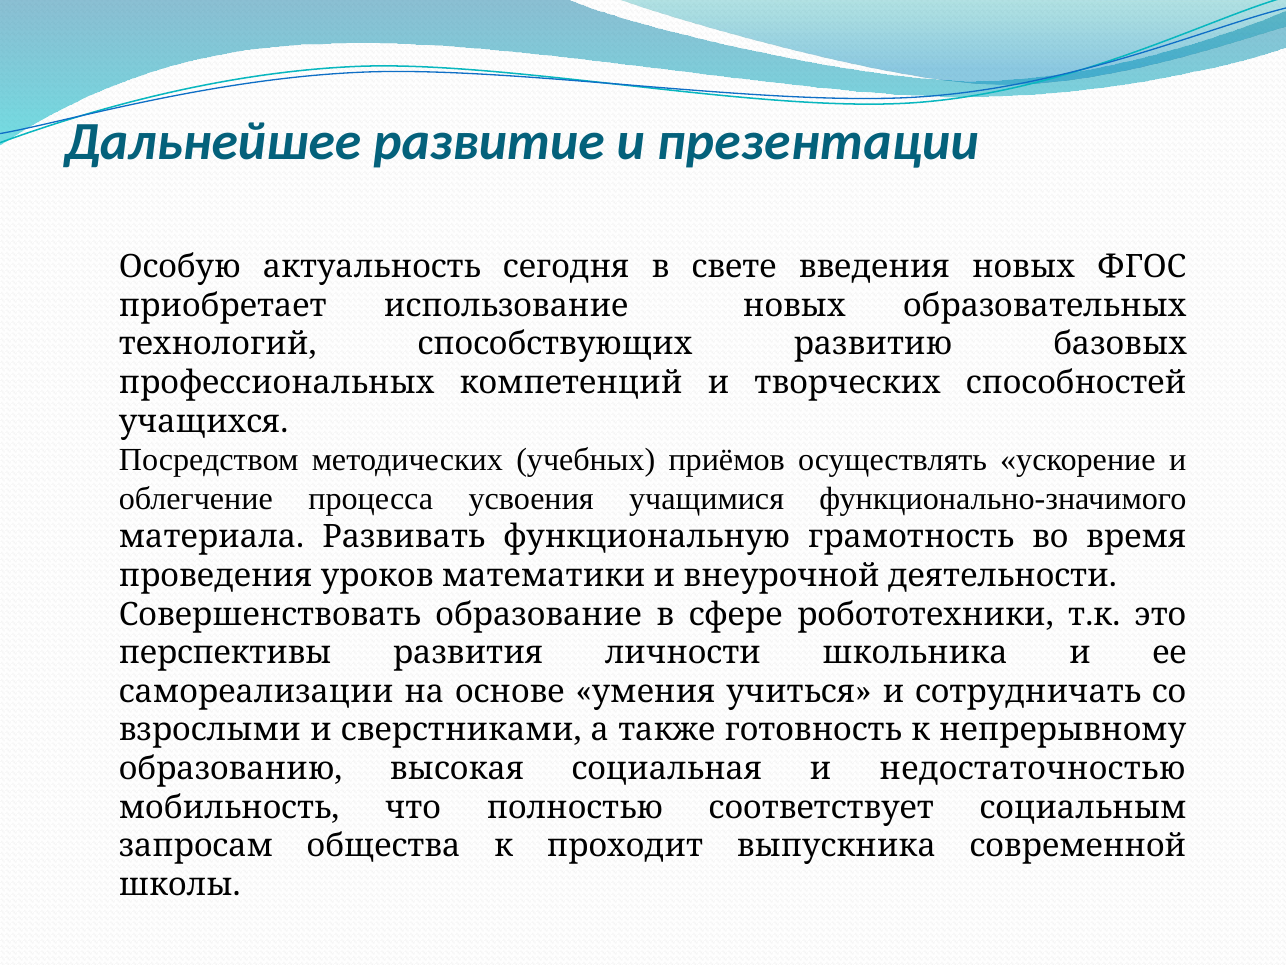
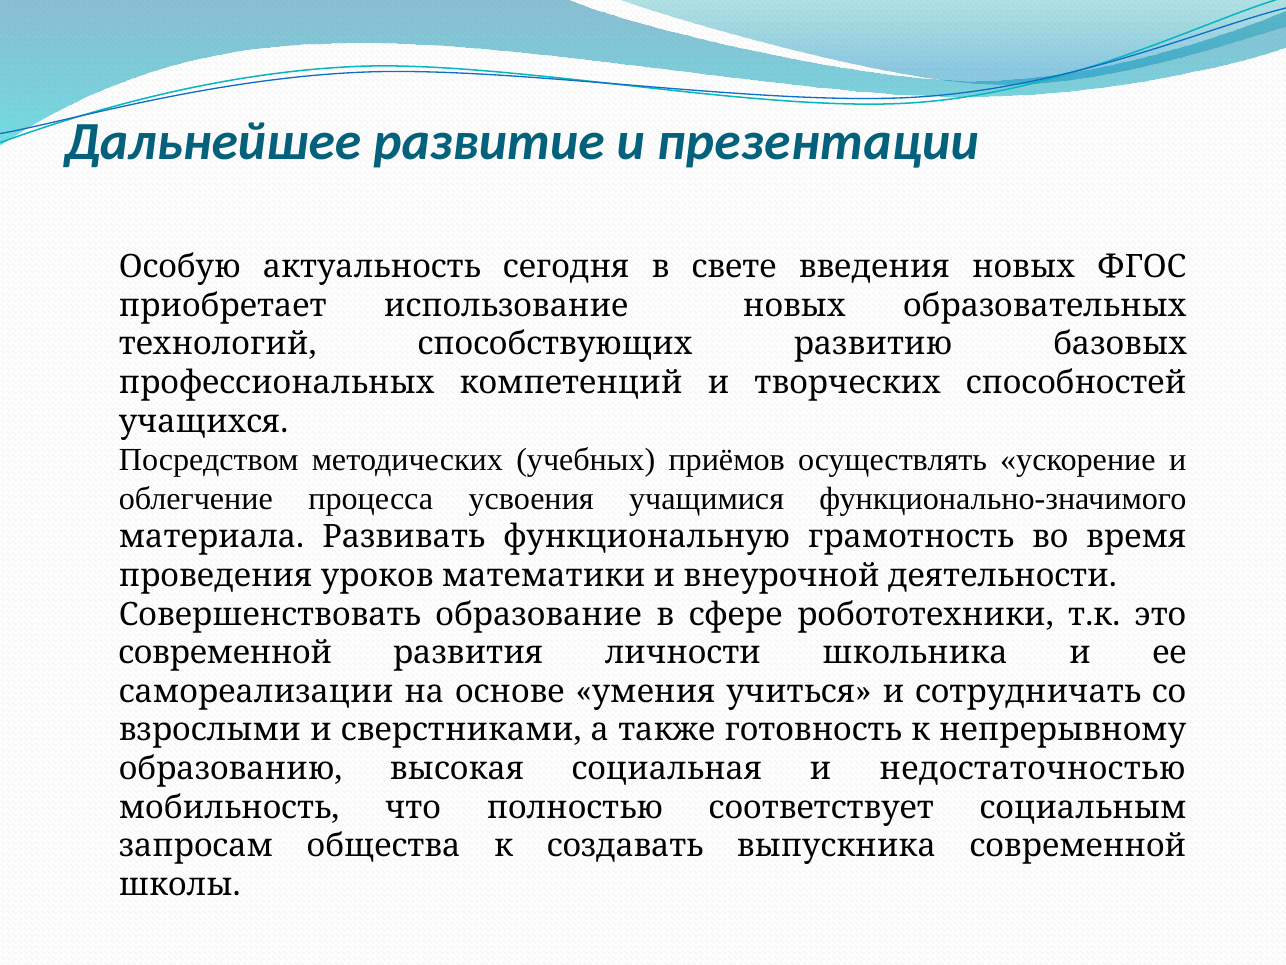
перспективы: перспективы -> современной (225, 653)
проходит: проходит -> создавать (625, 846)
